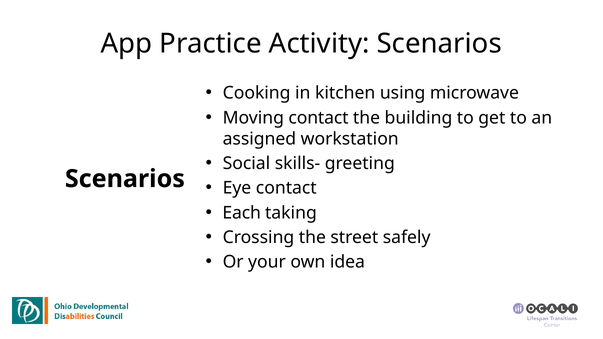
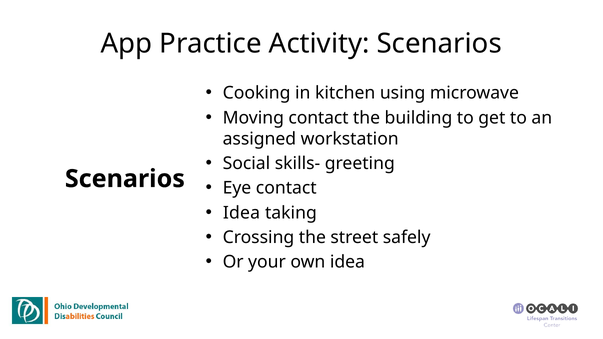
Each: Each -> Idea (242, 213)
